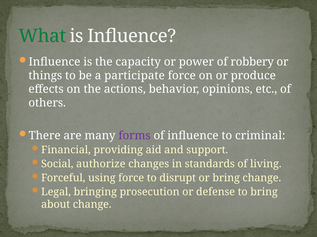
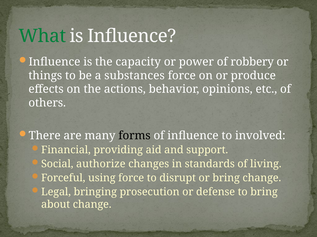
participate: participate -> substances (134, 76)
forms colour: purple -> black (134, 136)
criminal: criminal -> involved (260, 136)
